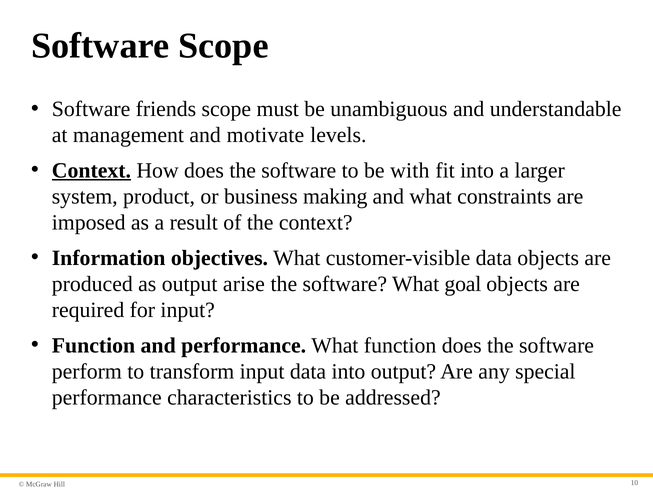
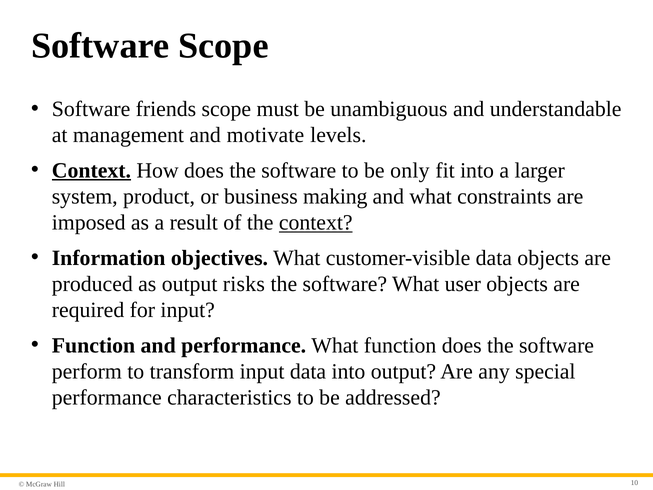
with: with -> only (410, 170)
context underline: none -> present (316, 223)
arise: arise -> risks (244, 284)
goal: goal -> user (463, 284)
